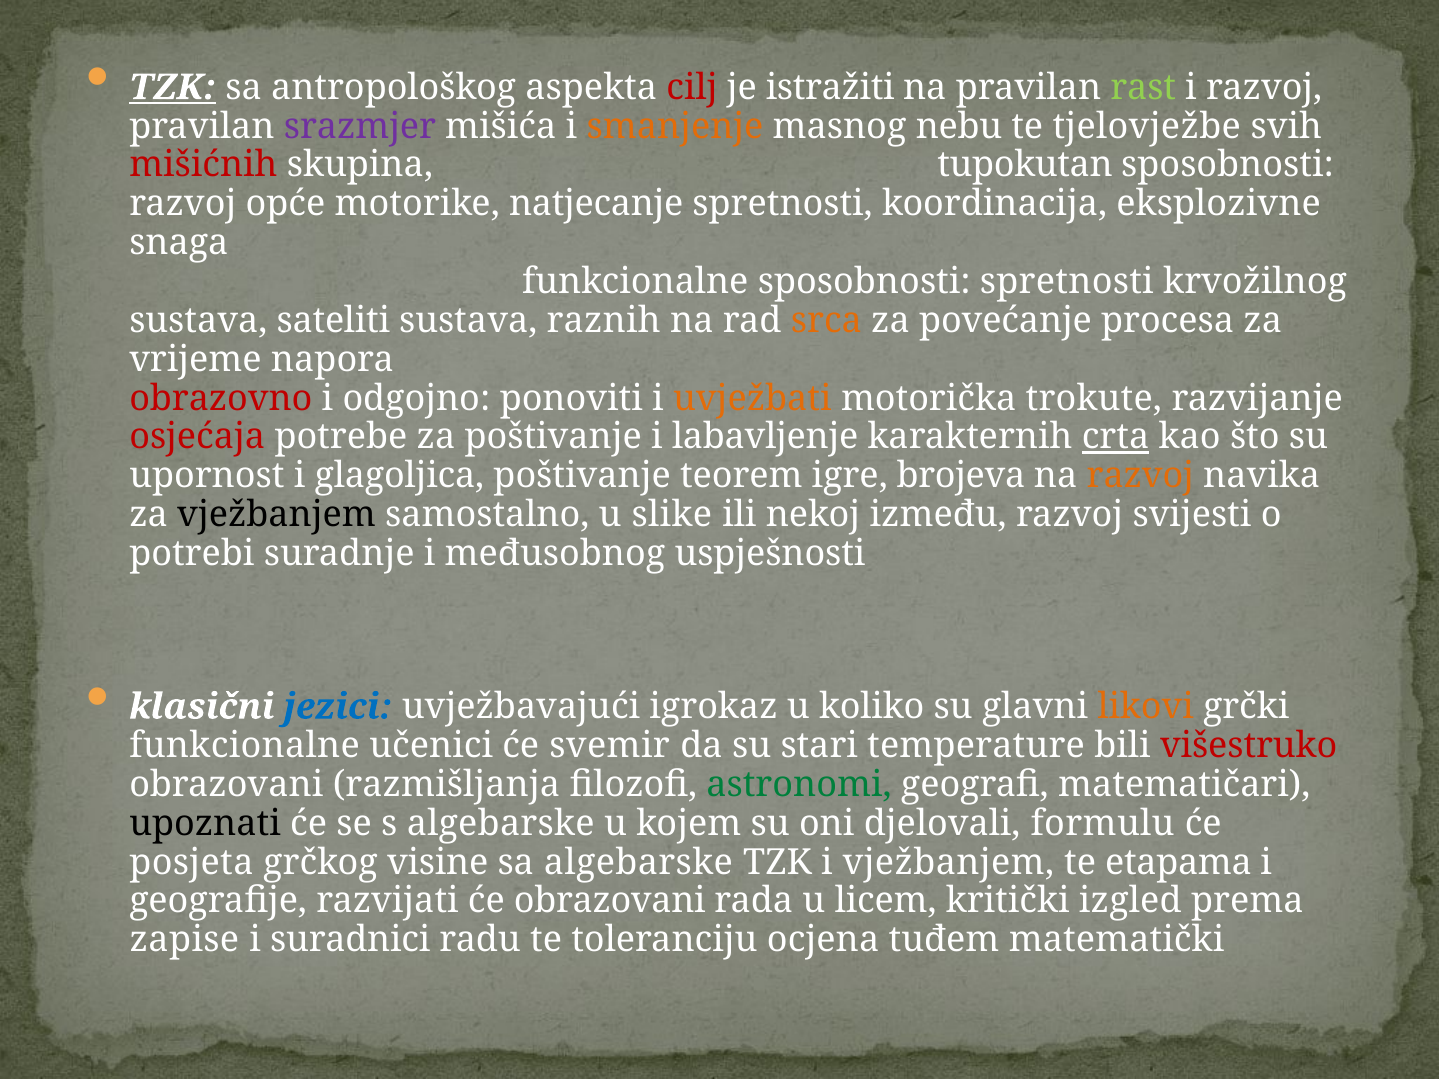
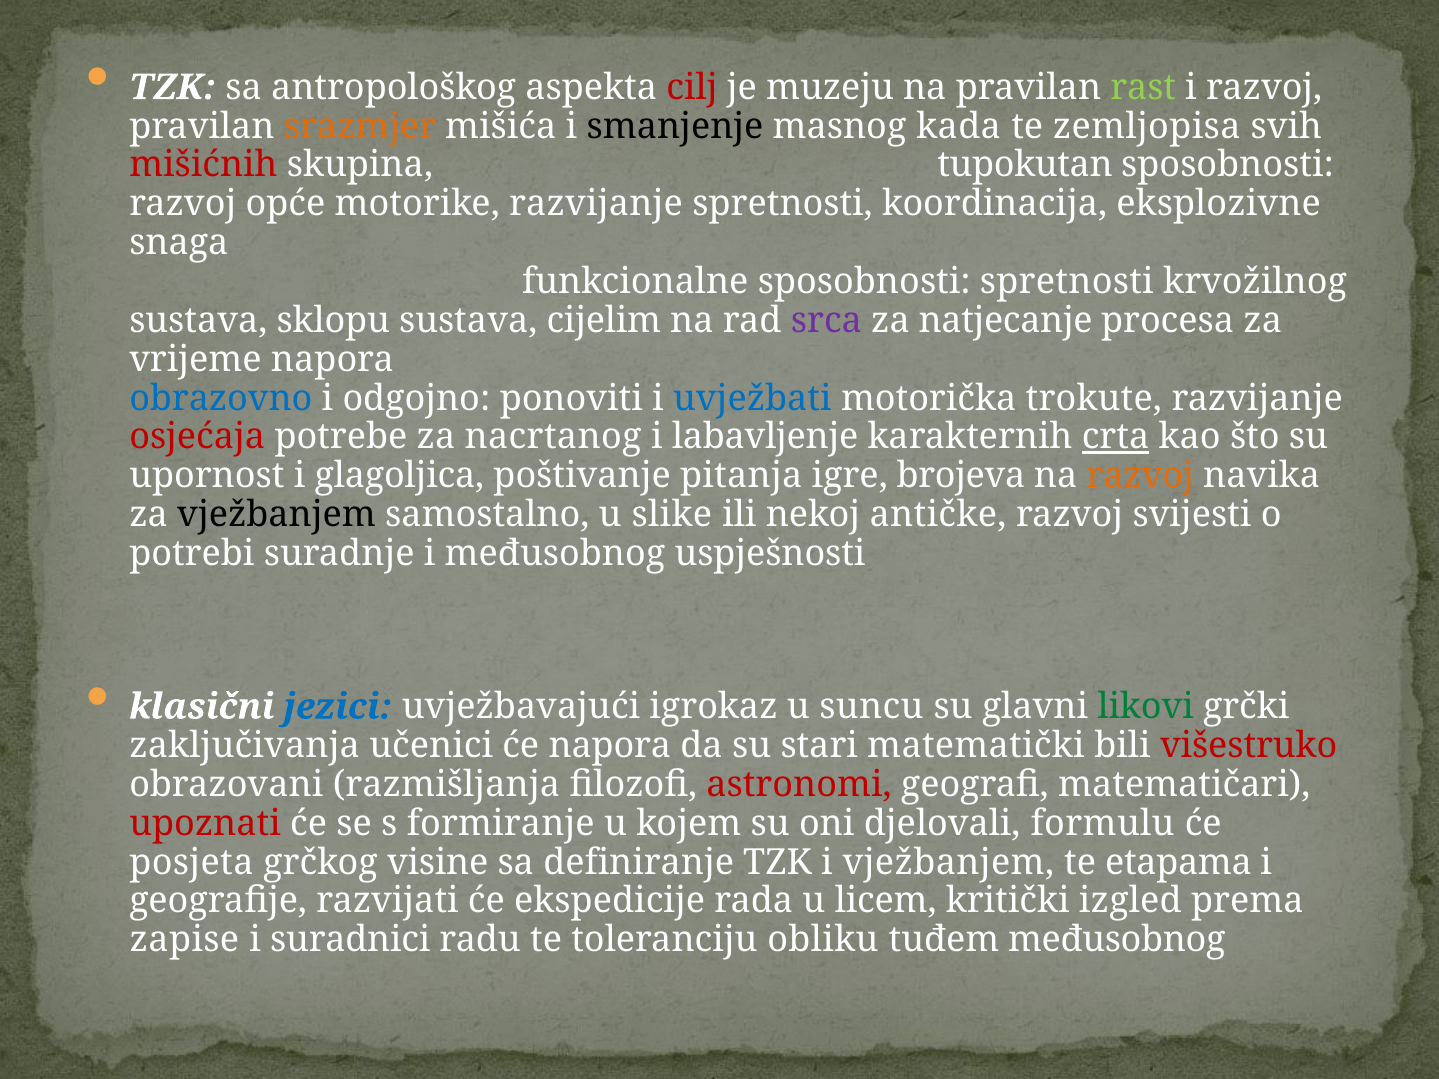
TZK underline: present -> none (173, 87)
istražiti: istražiti -> muzeju (830, 87)
srazmjer colour: purple -> orange (360, 126)
smanjenje colour: orange -> black (675, 126)
nebu: nebu -> kada (959, 126)
tjelovježbe: tjelovježbe -> zemljopisa (1147, 126)
motorike natjecanje: natjecanje -> razvijanje (596, 204)
sateliti: sateliti -> sklopu (333, 321)
raznih: raznih -> cijelim (604, 321)
srca colour: orange -> purple (826, 321)
povećanje: povećanje -> natjecanje (1006, 321)
obrazovno colour: red -> blue (221, 398)
uvježbati colour: orange -> blue (752, 398)
za poštivanje: poštivanje -> nacrtanog (553, 437)
teorem: teorem -> pitanja (741, 476)
između: između -> antičke (938, 515)
koliko: koliko -> suncu (871, 707)
likovi colour: orange -> green (1146, 707)
funkcionalne: funkcionalne -> zaključivanja (245, 746)
će svemir: svemir -> napora (610, 746)
temperature: temperature -> matematički (976, 746)
astronomi colour: green -> red (799, 785)
upoznati colour: black -> red (205, 824)
s algebarske: algebarske -> formiranje (501, 824)
sa algebarske: algebarske -> definiranje (639, 862)
će obrazovani: obrazovani -> ekspedicije (610, 901)
ocjena: ocjena -> obliku (823, 940)
tuđem matematički: matematički -> međusobnog (1117, 940)
